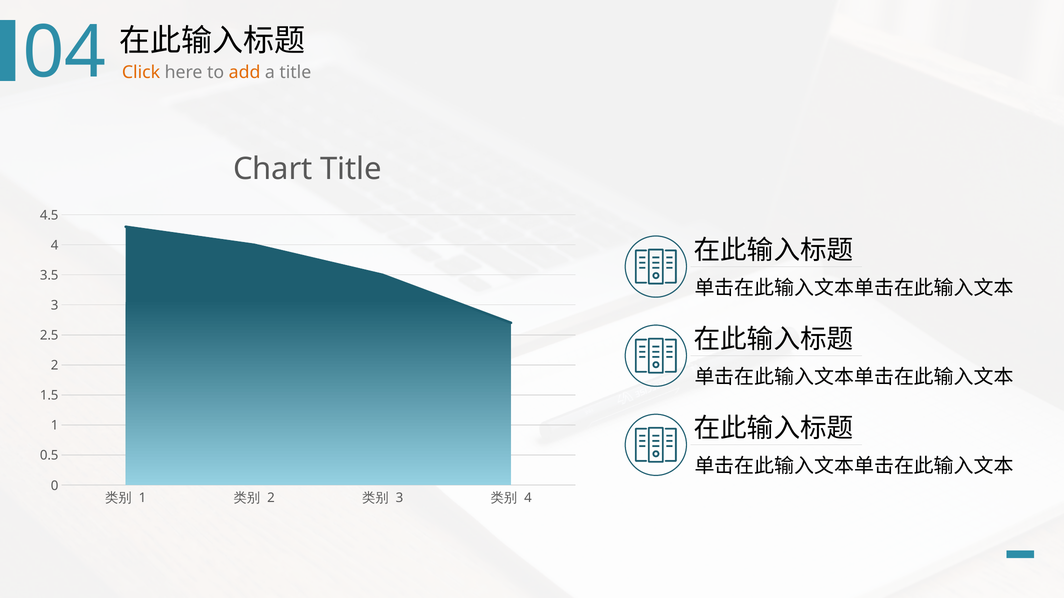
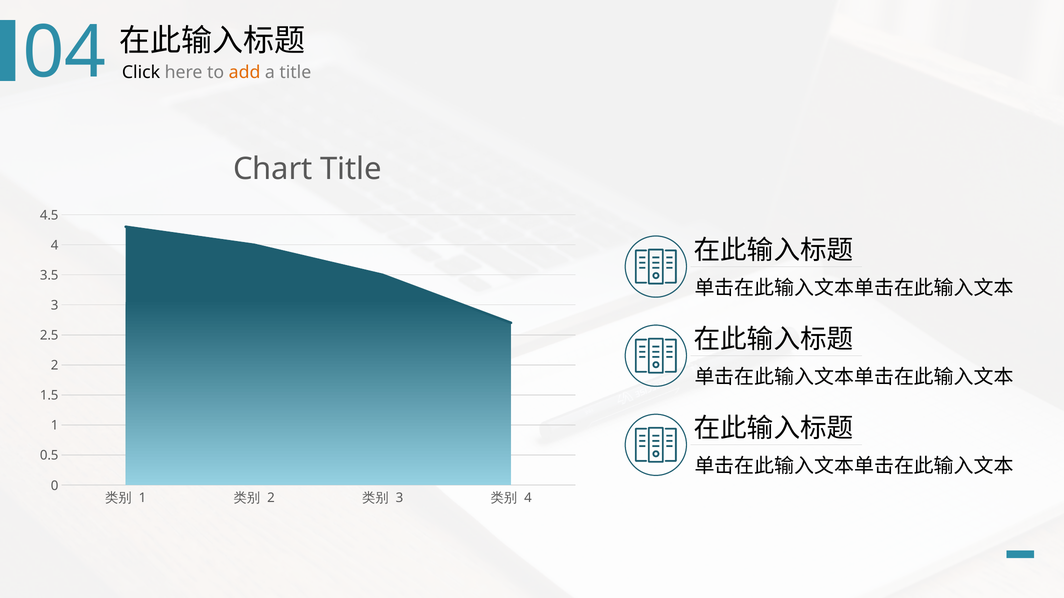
Click colour: orange -> black (141, 73)
